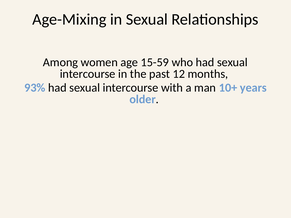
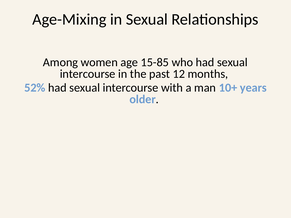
15-59: 15-59 -> 15-85 (155, 62)
93%: 93% -> 52% (35, 88)
